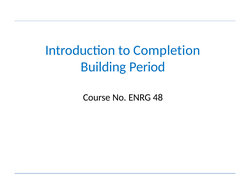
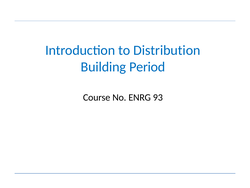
Completion: Completion -> Distribution (167, 50)
48: 48 -> 93 (158, 97)
